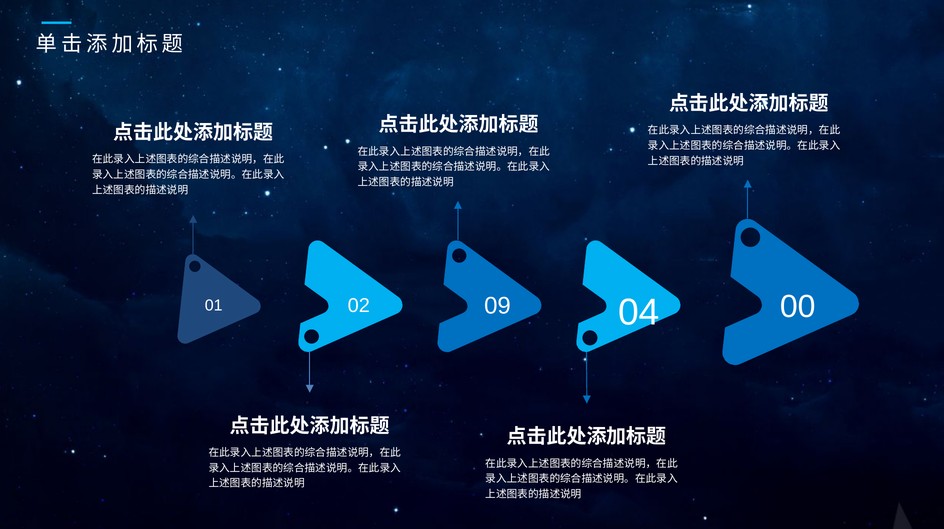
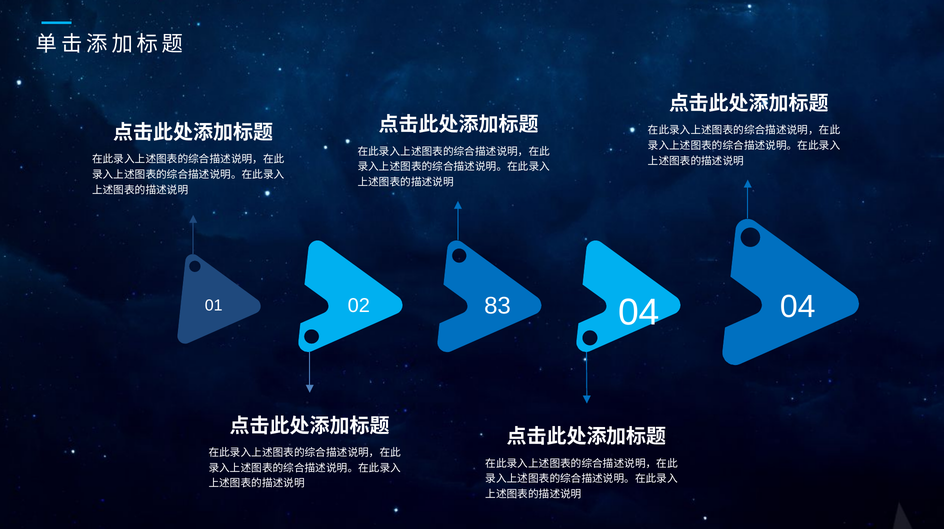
09: 09 -> 83 (497, 306)
04 00: 00 -> 04 (798, 306)
